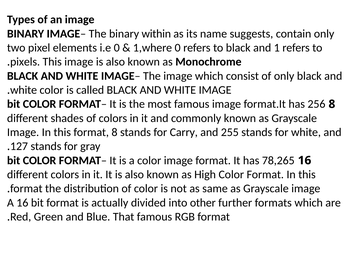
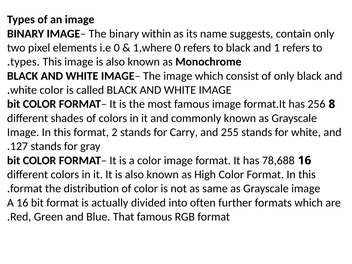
pixels: pixels -> types (25, 62)
format 8: 8 -> 2 (114, 132)
78,265: 78,265 -> 78,688 (278, 160)
other: other -> often (203, 203)
